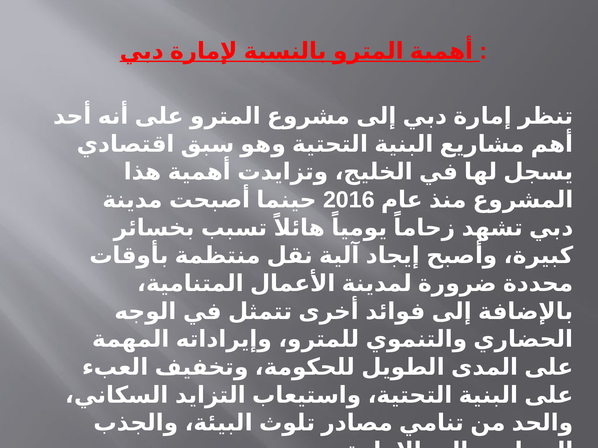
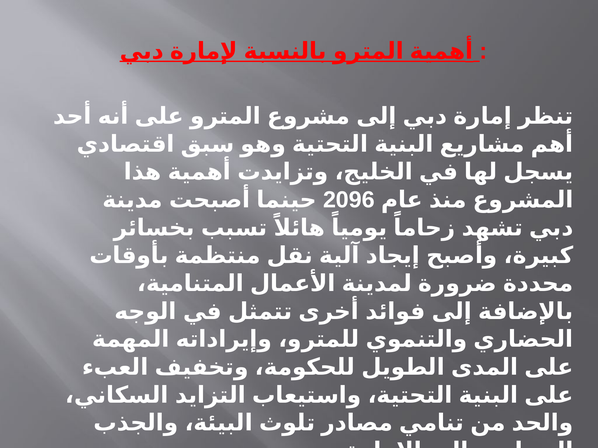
2016: 2016 -> 2096 (349, 200)
